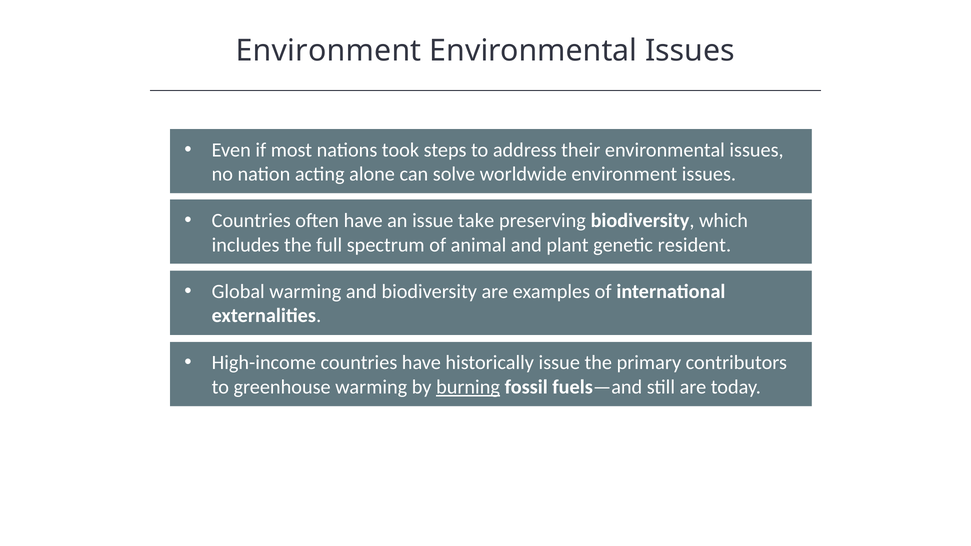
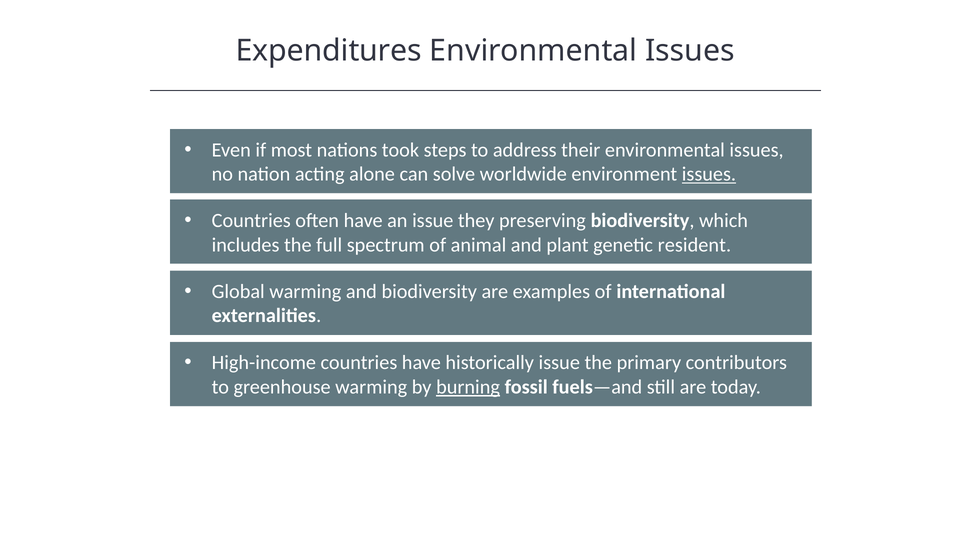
Environment: Environment -> Expenditures (329, 51)
issues underline: none -> present (709, 174)
take: take -> they (476, 221)
